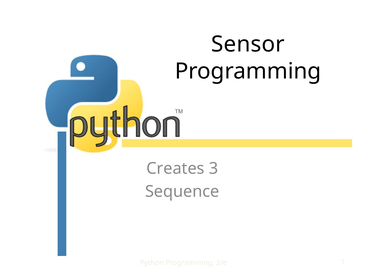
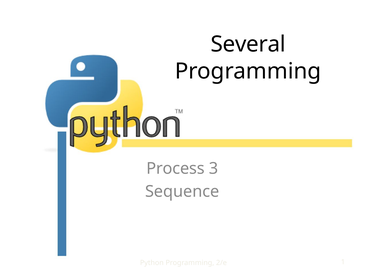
Sensor: Sensor -> Several (248, 44)
Creates: Creates -> Process (176, 169)
